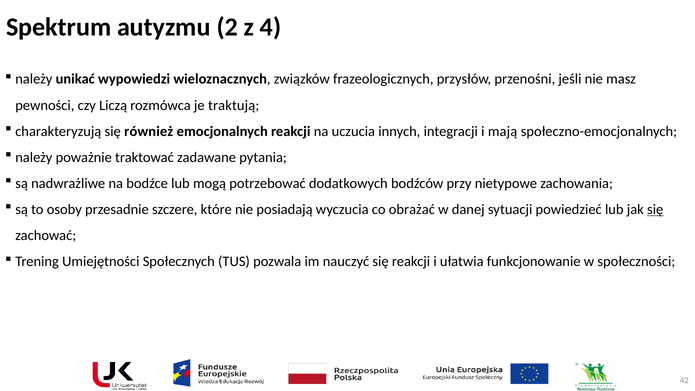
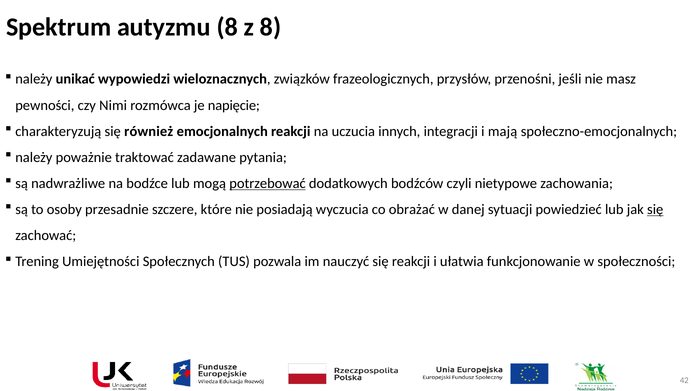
autyzmu 2: 2 -> 8 (227, 27)
z 4: 4 -> 8 (271, 27)
Liczą: Liczą -> Nimi (113, 105)
traktują: traktują -> napięcie (234, 105)
potrzebować underline: none -> present (267, 183)
przy: przy -> czyli (459, 183)
